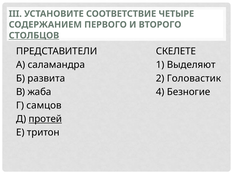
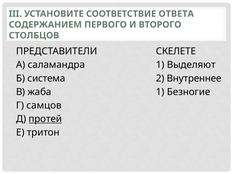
ЧЕТЫРЕ: ЧЕТЫРЕ -> ОТВЕТА (176, 14)
СТОЛБЦОВ underline: present -> none (34, 36)
развита: развита -> система (46, 79)
Головастик: Головастик -> Внутреннее (194, 79)
жаба 4: 4 -> 1 (160, 92)
